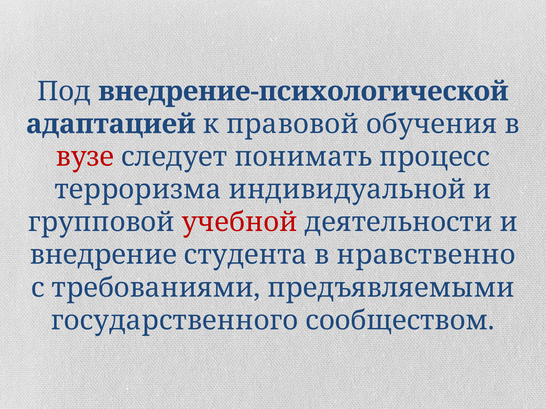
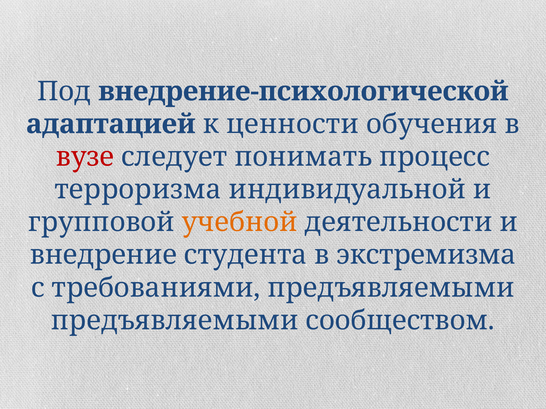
правовой: правовой -> ценности (292, 124)
учебной colour: red -> orange (240, 223)
нравственно: нравственно -> экстремизма (426, 255)
государственного: государственного -> предъявляемыми (175, 321)
